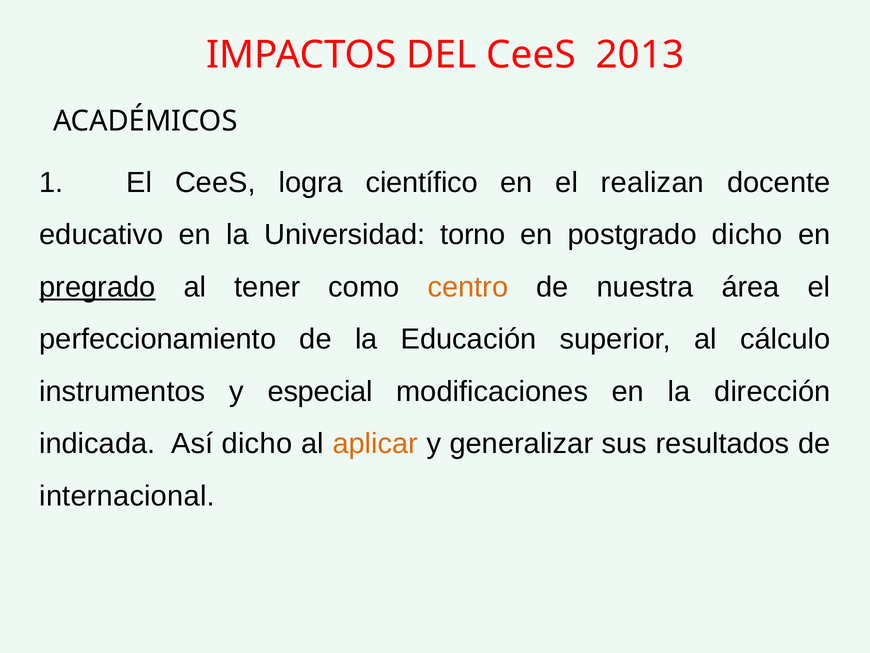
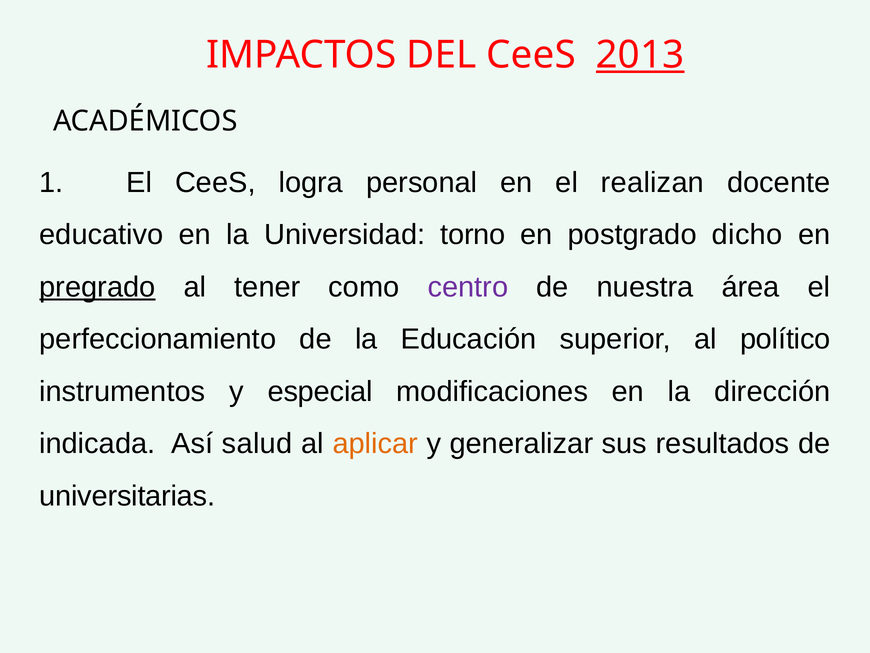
2013 underline: none -> present (640, 55)
científico: científico -> personal (422, 182)
centro colour: orange -> purple (468, 287)
cálculo: cálculo -> político (785, 339)
Así dicho: dicho -> salud (257, 443)
internacional: internacional -> universitarias (127, 496)
